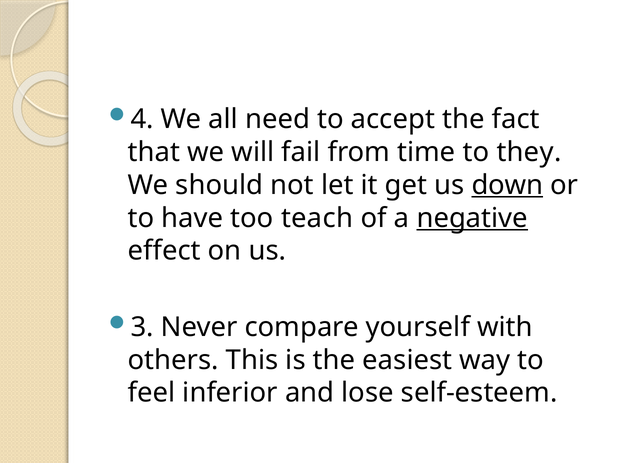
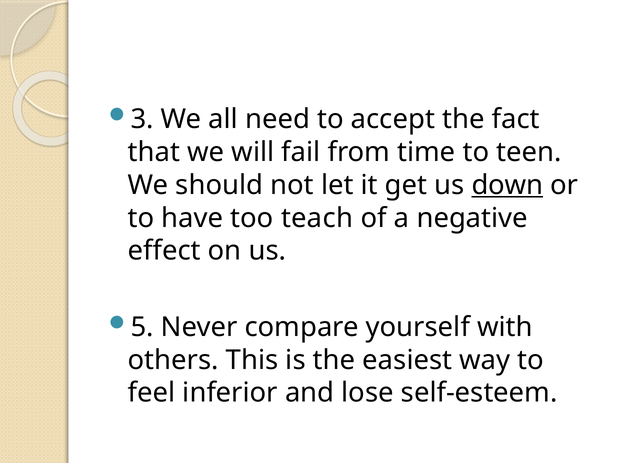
4: 4 -> 3 (142, 119)
they: they -> teen (529, 152)
negative underline: present -> none (472, 218)
3: 3 -> 5 (142, 327)
